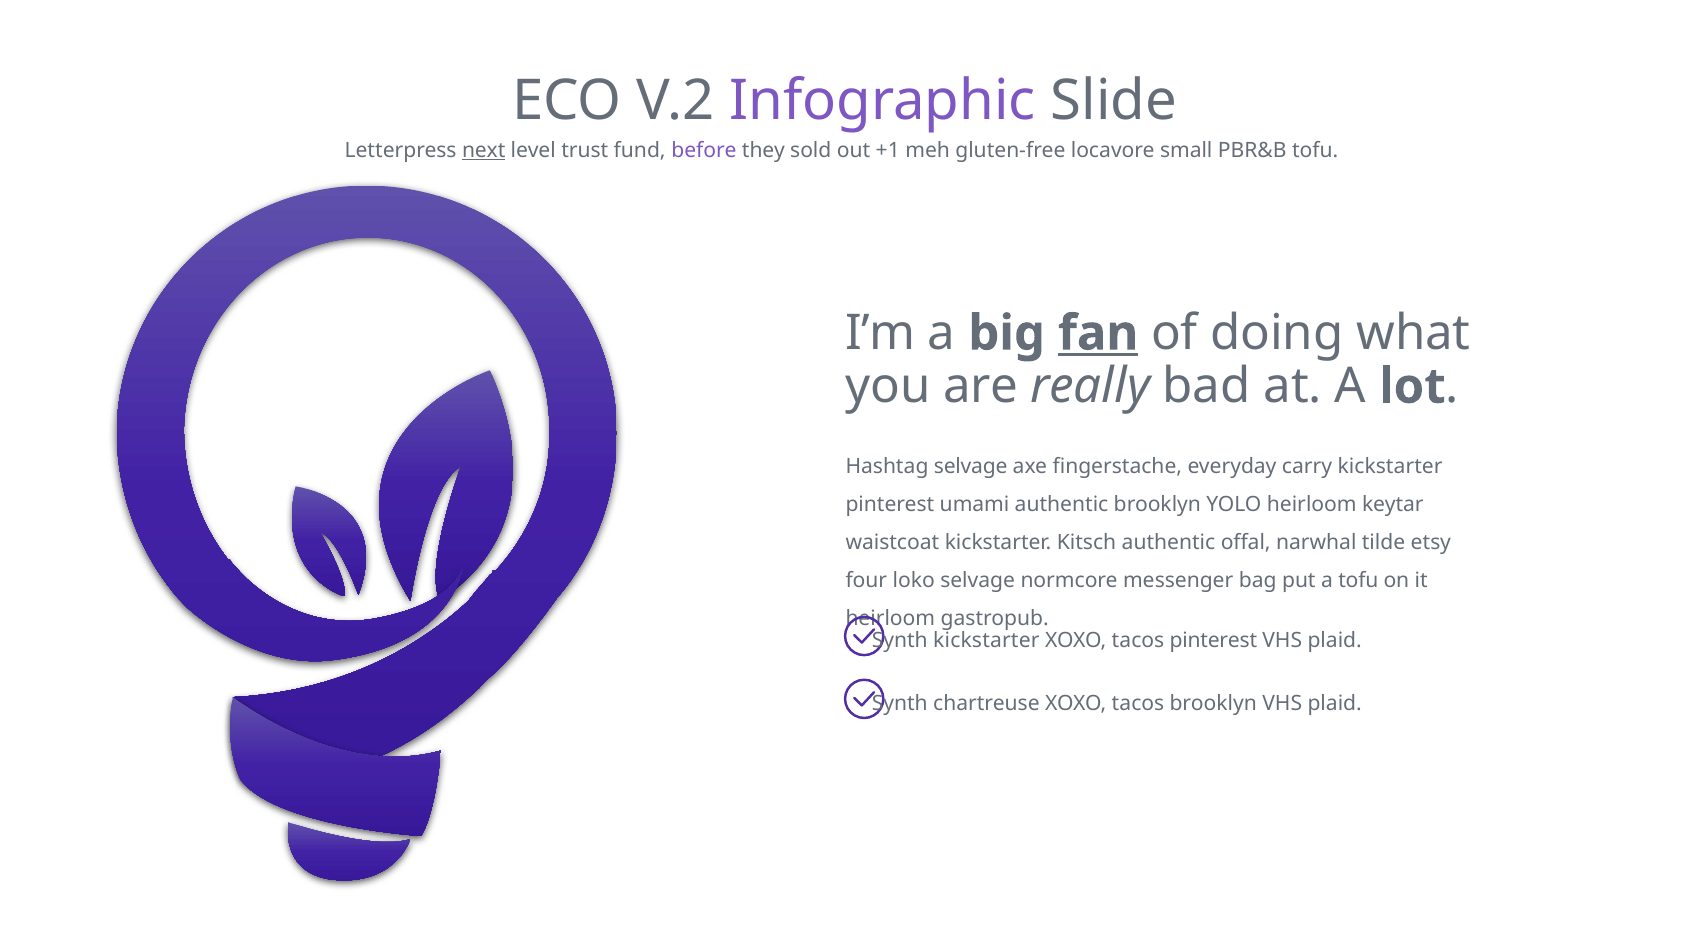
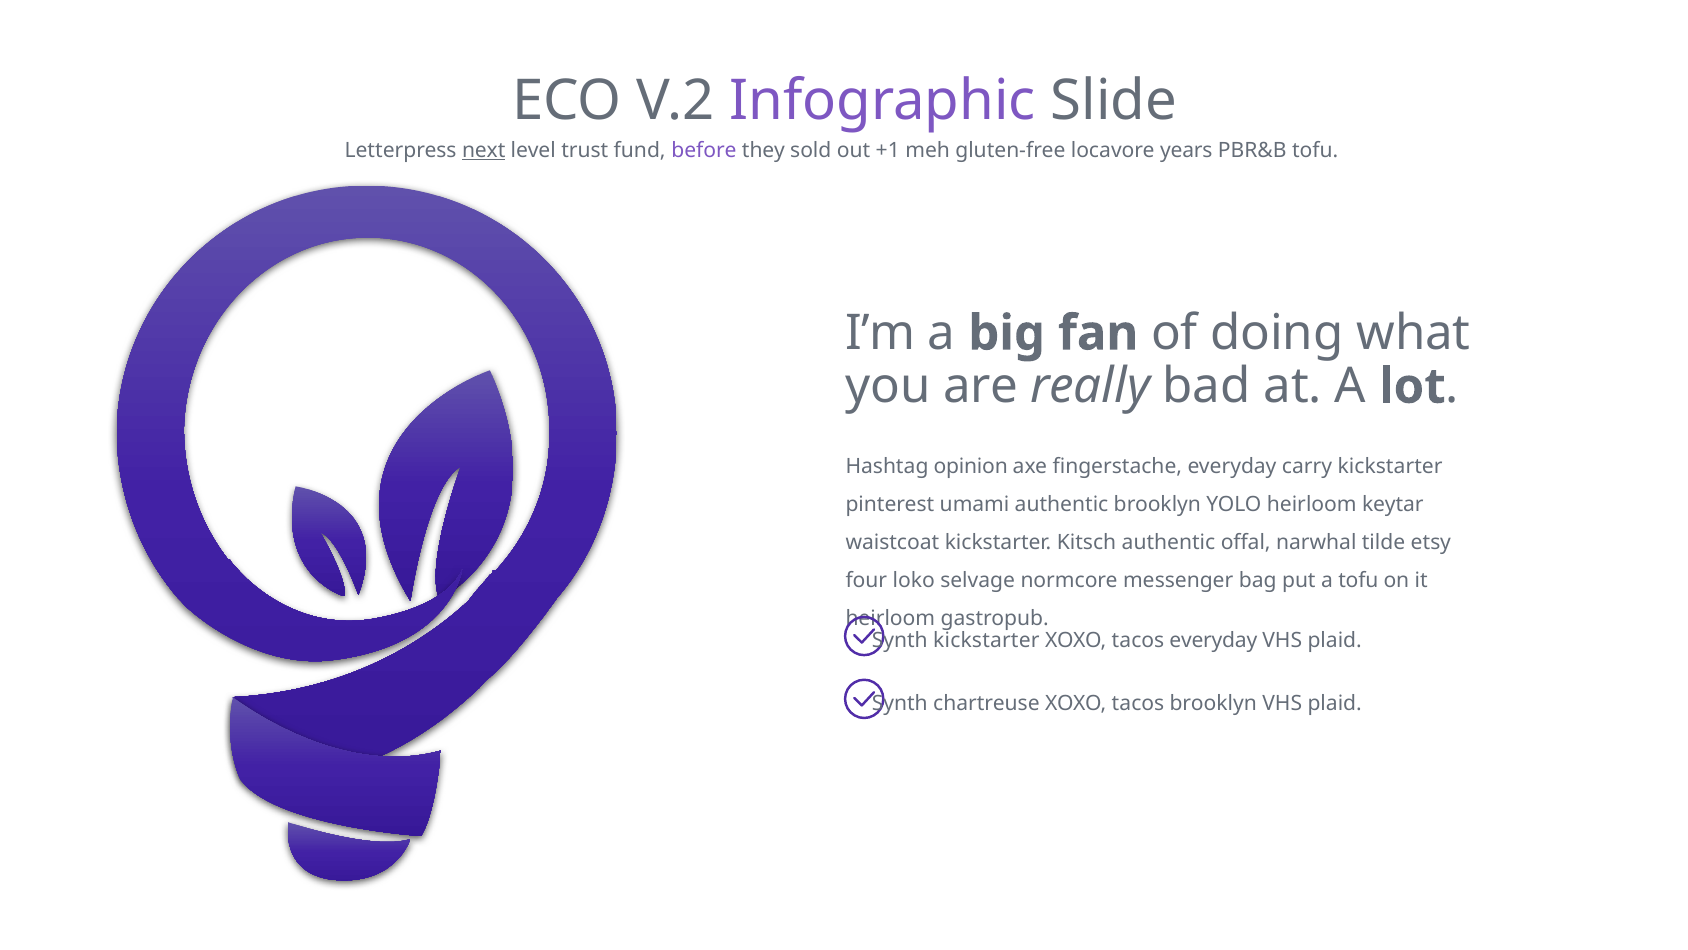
small: small -> years (1186, 150)
fan underline: present -> none (1098, 333)
Hashtag selvage: selvage -> opinion (971, 467)
tacos pinterest: pinterest -> everyday (1213, 641)
